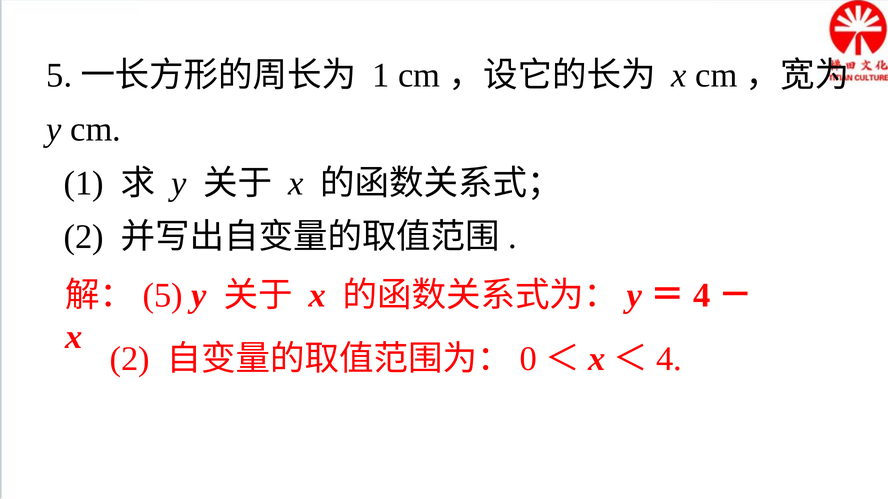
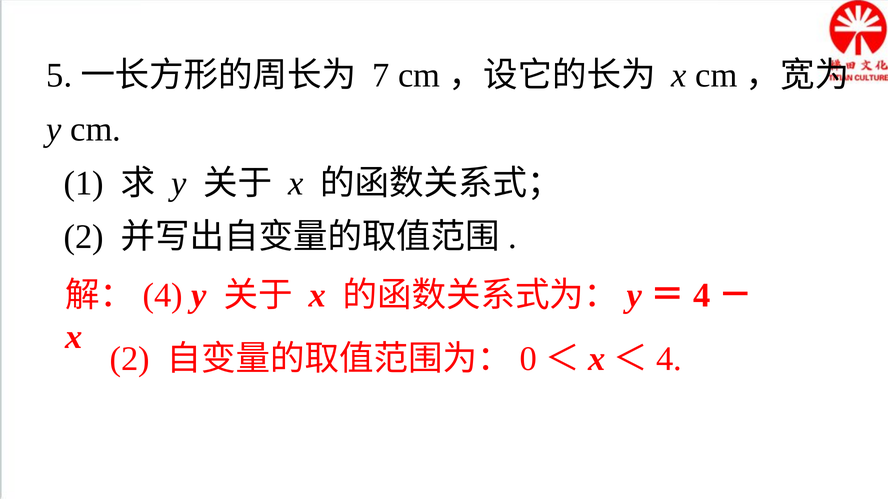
1: 1 -> 7 (381, 76)
5: 5 -> 4 (163, 296)
